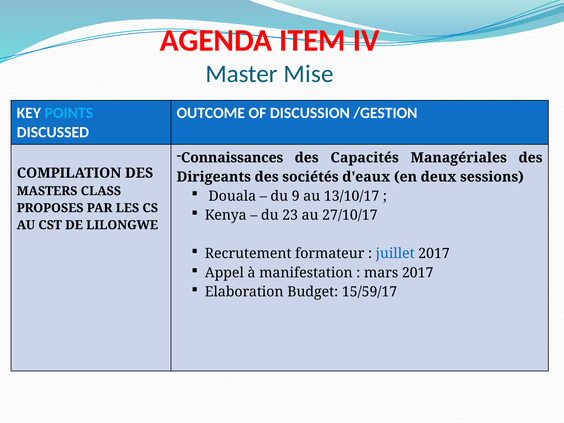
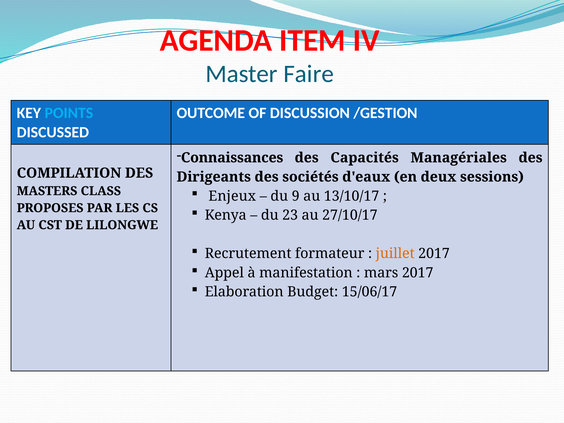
Mise: Mise -> Faire (309, 74)
Douala: Douala -> Enjeux (232, 196)
juillet colour: blue -> orange (395, 254)
15/59/17: 15/59/17 -> 15/06/17 (370, 292)
